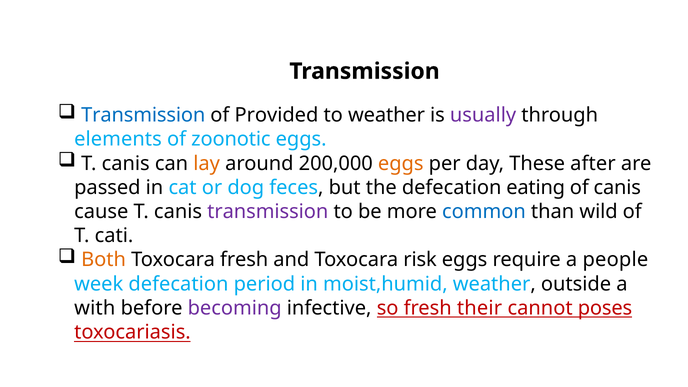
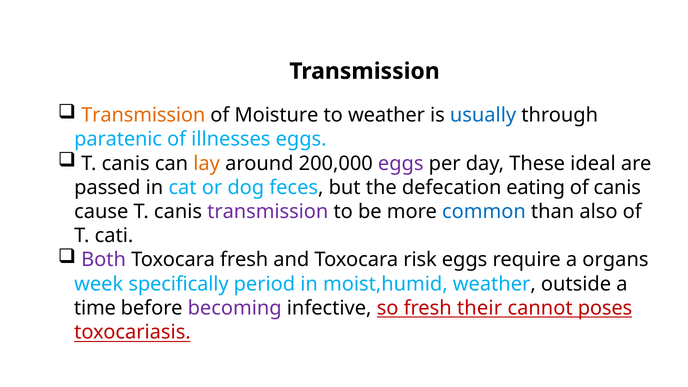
Transmission colour: blue -> orange (143, 115)
Provided: Provided -> Moisture (277, 115)
usually colour: purple -> blue (483, 115)
elements: elements -> paratenic (118, 139)
zoonotic: zoonotic -> illnesses (231, 139)
eggs colour: orange -> purple (401, 163)
after: after -> ideal (593, 163)
wild: wild -> also (599, 212)
Both colour: orange -> purple (104, 260)
people: people -> organs (615, 260)
week defecation: defecation -> specifically (179, 284)
with: with -> time (95, 308)
